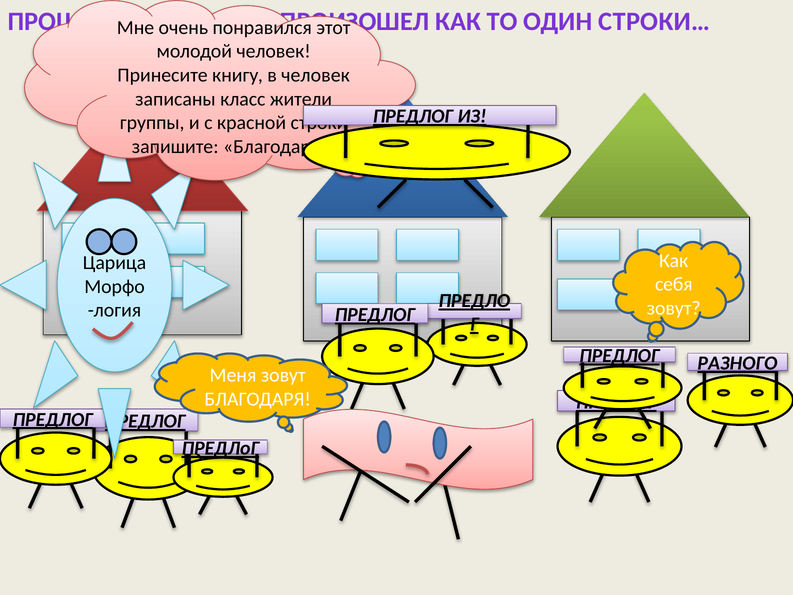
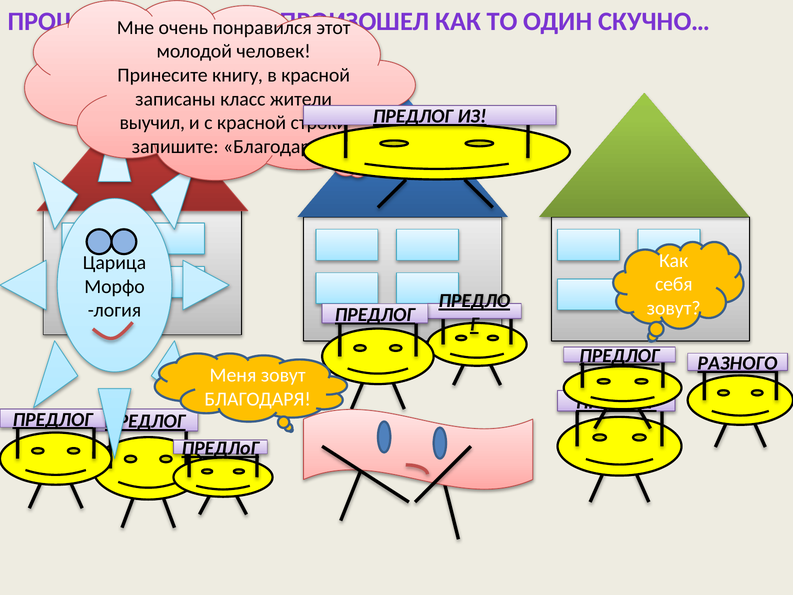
СТРОКИ…: СТРОКИ… -> СКУЧНО… (654, 22)
в человек: человек -> красной (316, 75)
группы: группы -> выучил (152, 123)
